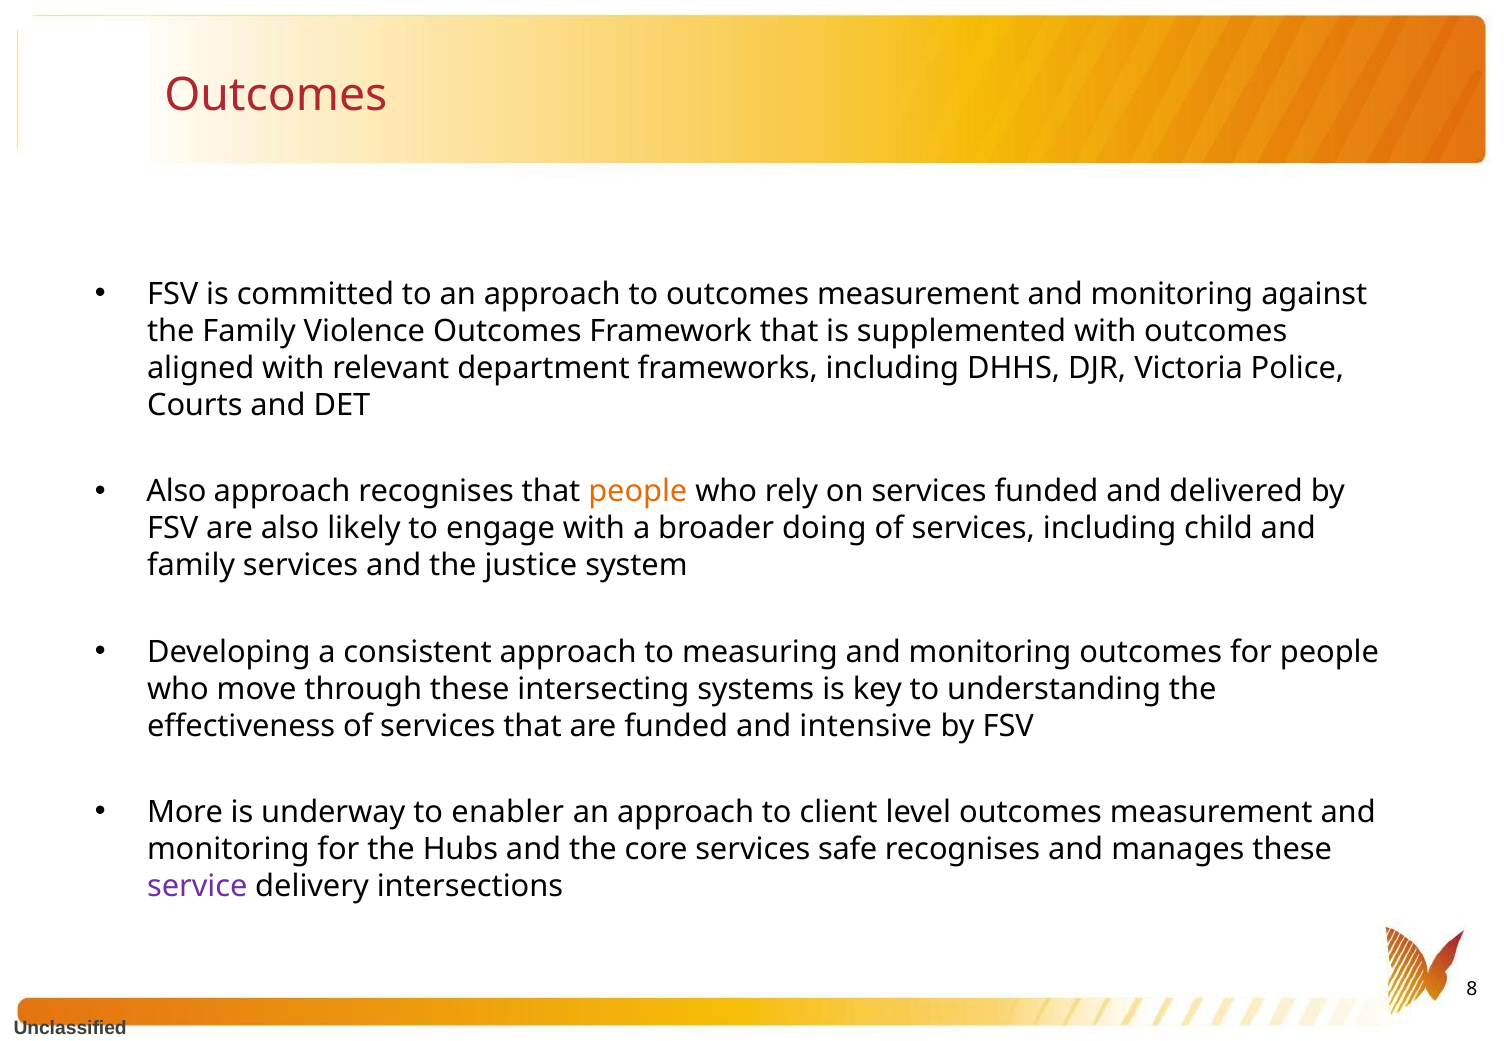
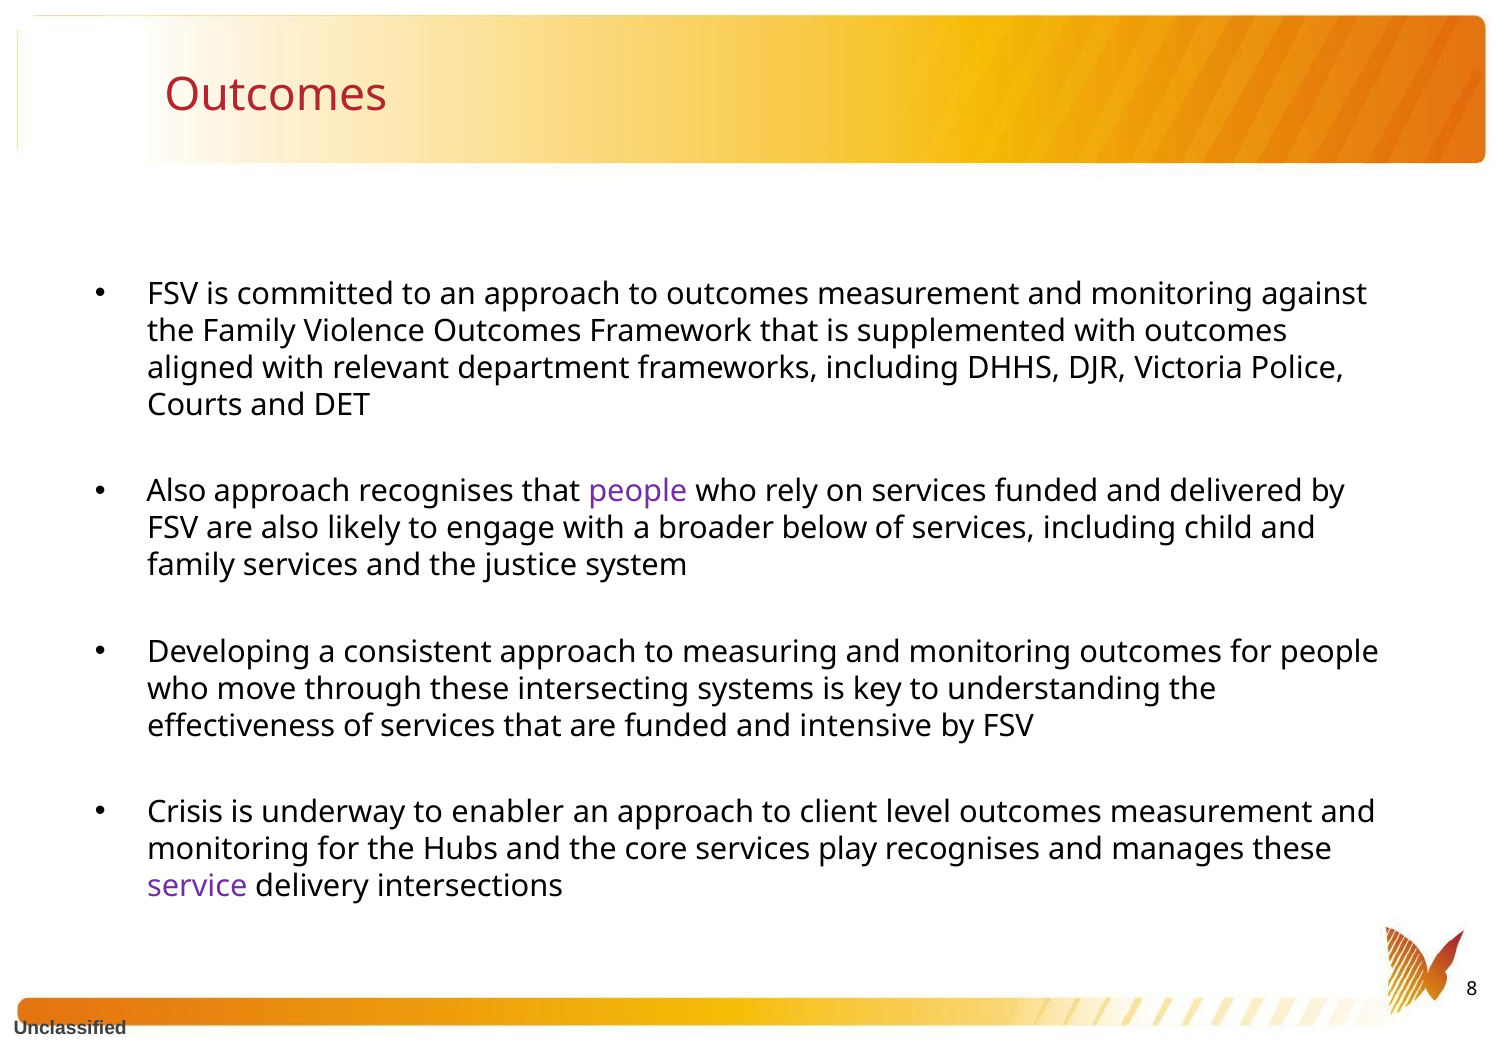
people colour: orange -> purple (638, 492)
doing: doing -> below (825, 529)
More: More -> Crisis (185, 813)
safe: safe -> play (848, 850)
